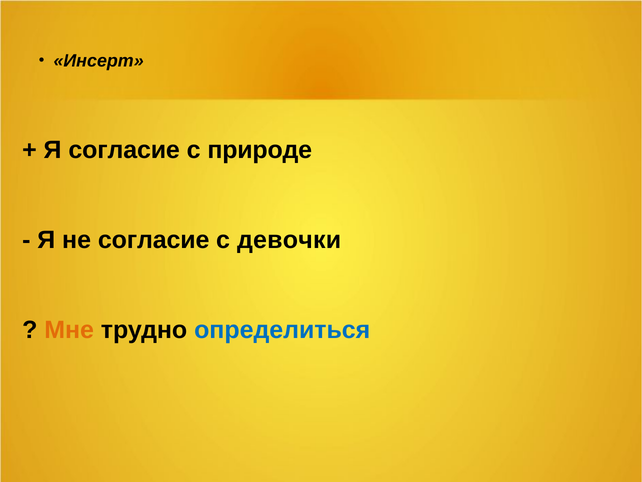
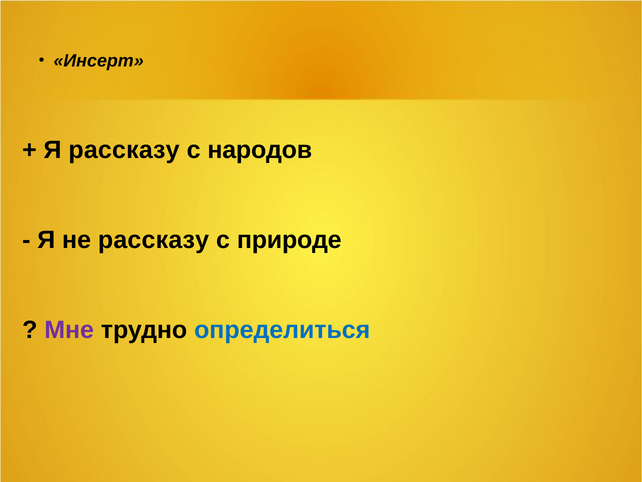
Я согласие: согласие -> рассказу (124, 150)
природе: природе -> народов (260, 150)
не согласие: согласие -> рассказу (153, 240)
девочки: девочки -> природе (289, 240)
Мне colour: orange -> purple (69, 330)
